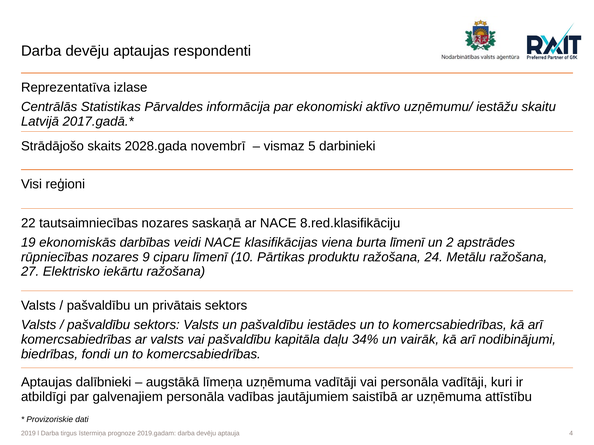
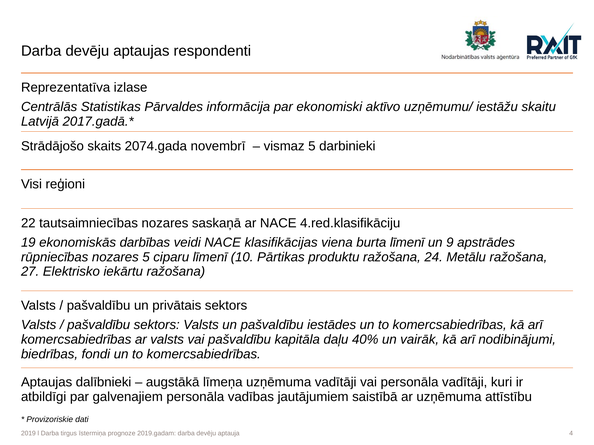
2028.gada: 2028.gada -> 2074.gada (156, 146)
8.red.klasifikāciju: 8.red.klasifikāciju -> 4.red.klasifikāciju (350, 223)
2: 2 -> 9 (450, 243)
nozares 9: 9 -> 5 (146, 257)
34%: 34% -> 40% (365, 340)
